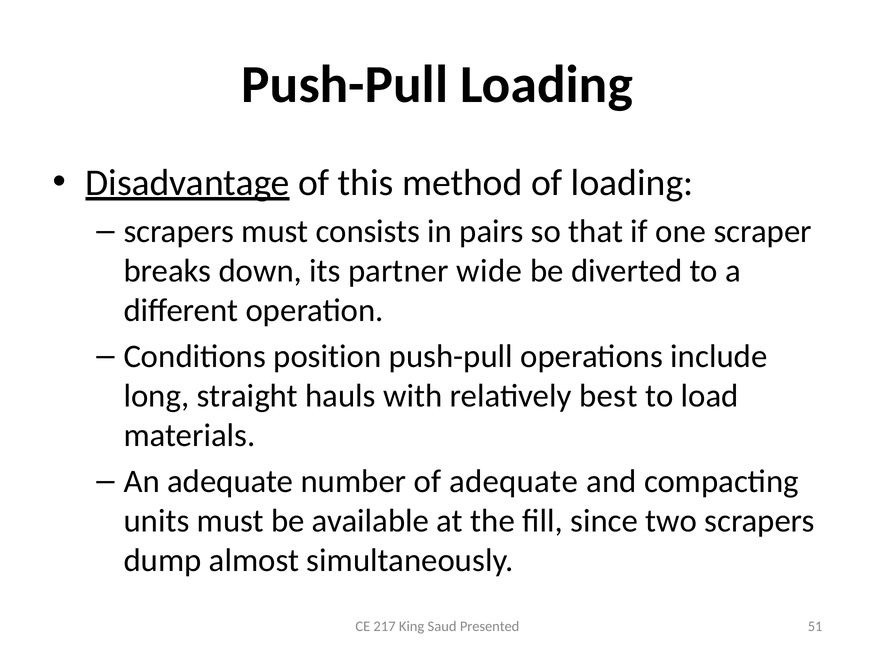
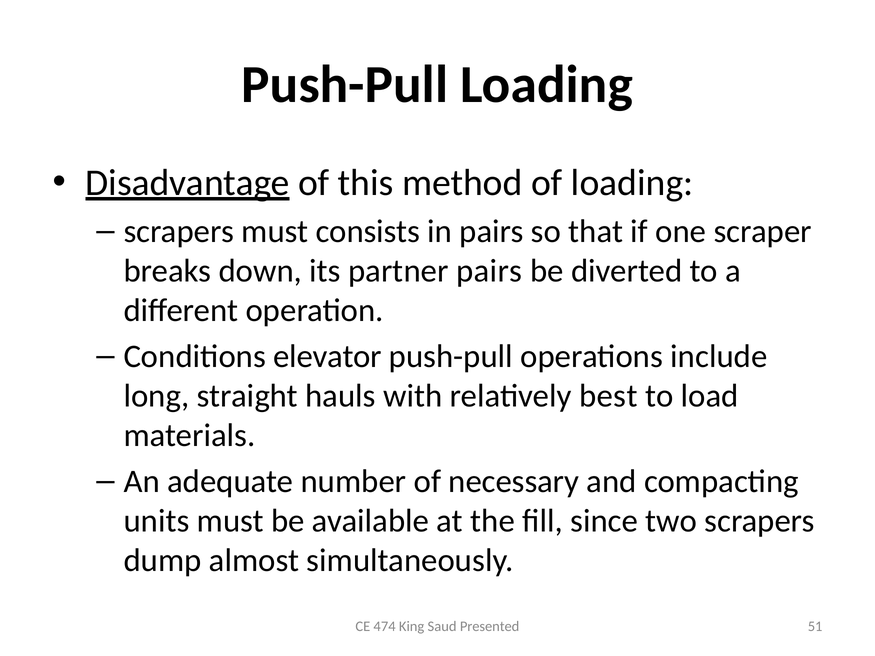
partner wide: wide -> pairs (489, 271)
position: position -> elevator (327, 357)
of adequate: adequate -> necessary (514, 482)
217: 217 -> 474 (385, 627)
